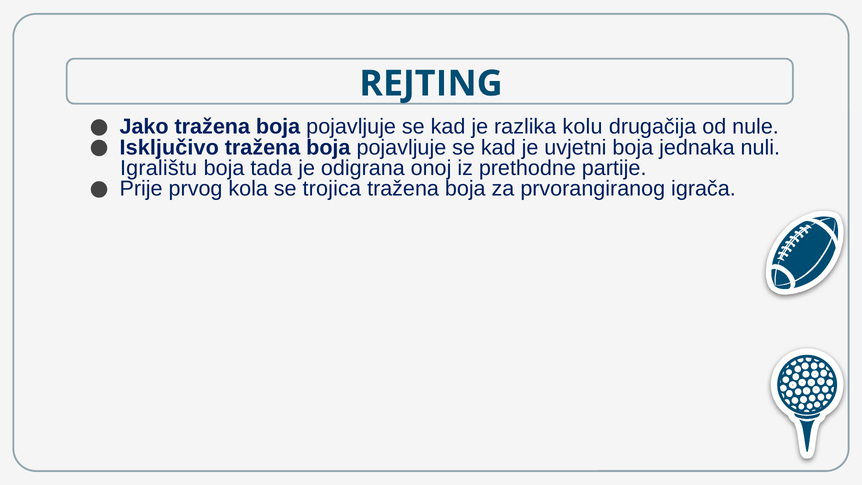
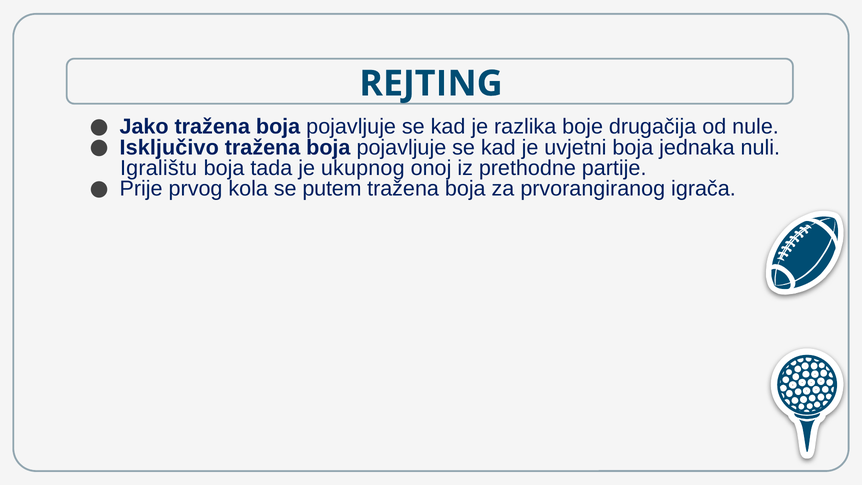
kolu: kolu -> boje (583, 127)
odigrana: odigrana -> ukupnog (363, 168)
trojica: trojica -> putem (332, 189)
